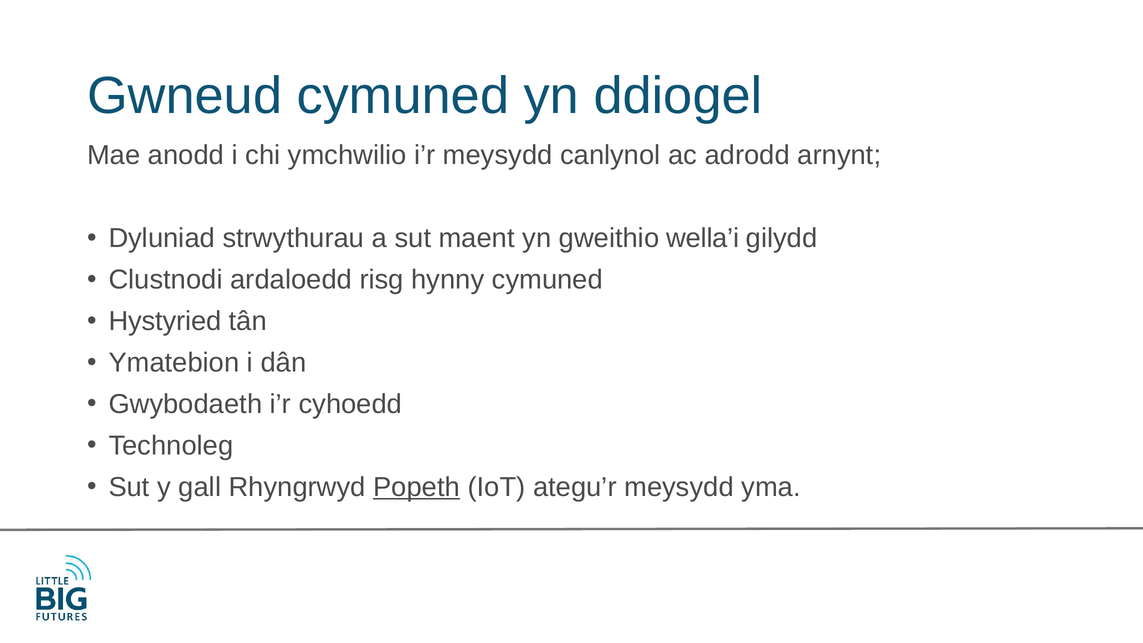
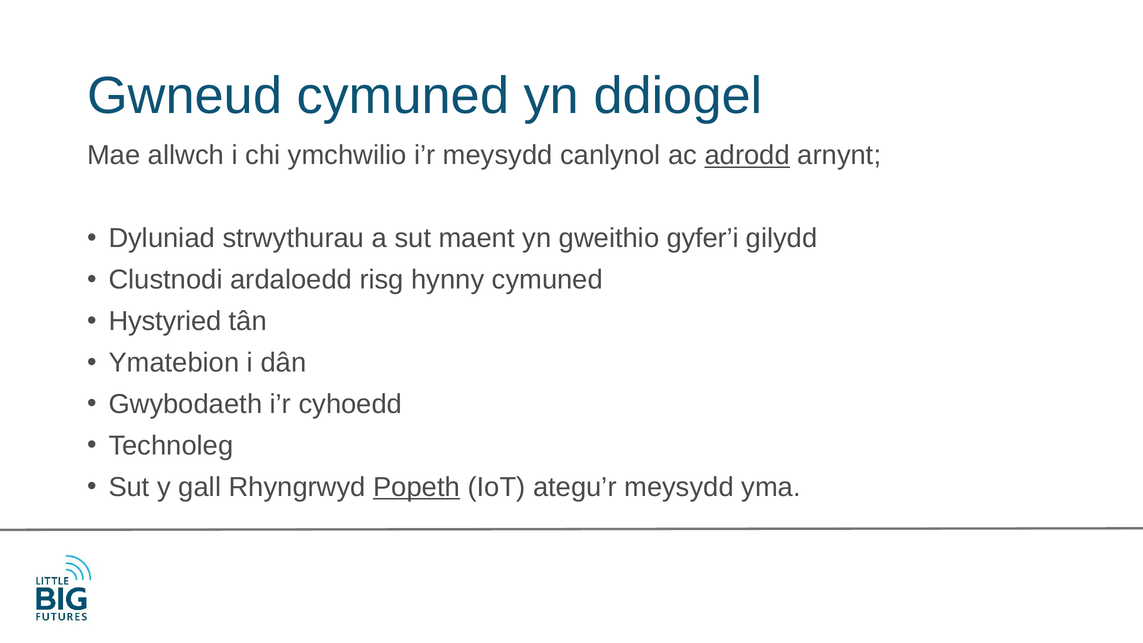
anodd: anodd -> allwch (186, 155)
adrodd underline: none -> present (747, 155)
wella’i: wella’i -> gyfer’i (703, 238)
